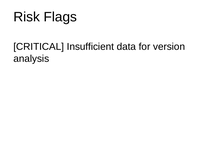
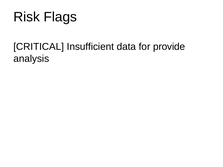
version: version -> provide (169, 47)
